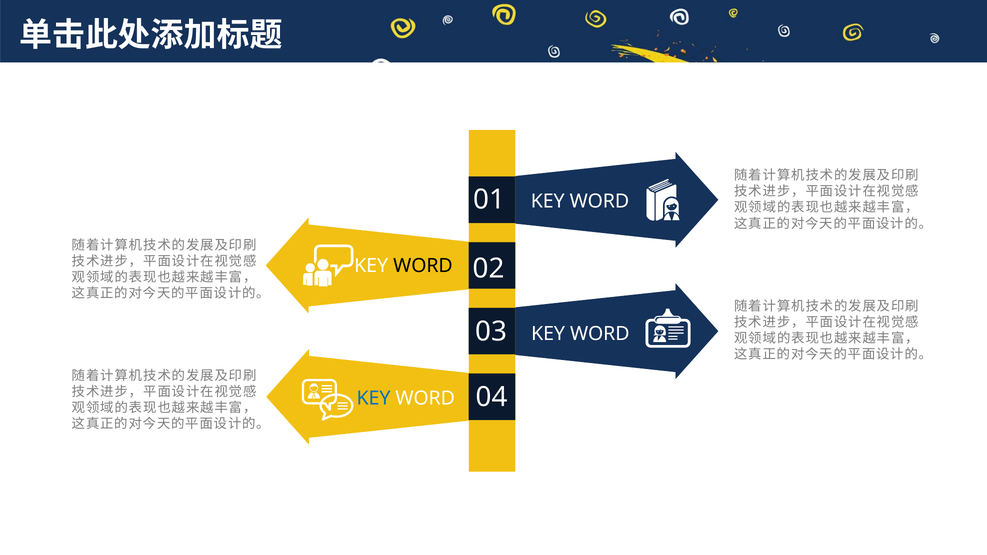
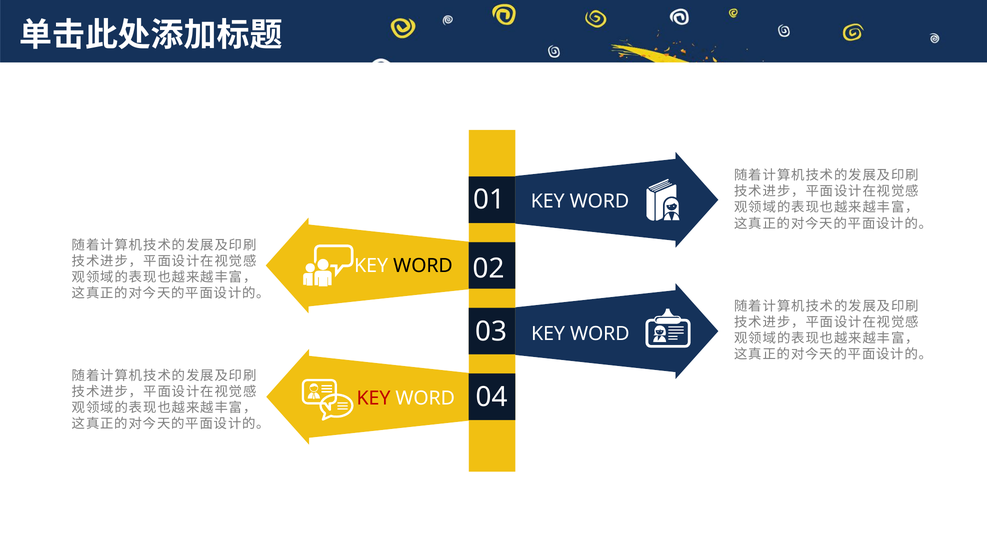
KEY colour: blue -> red (373, 398)
